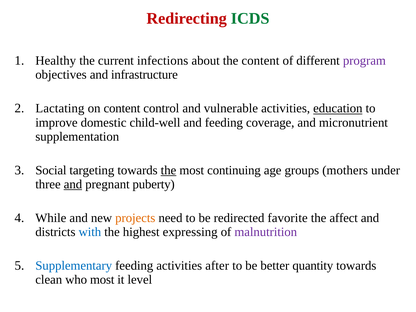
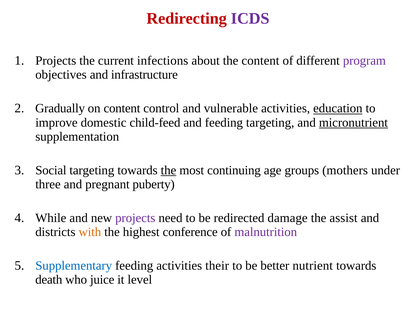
ICDS colour: green -> purple (250, 19)
Healthy: Healthy -> Projects (56, 61)
Lactating: Lactating -> Gradually (60, 108)
child-well: child-well -> child-feed (155, 123)
feeding coverage: coverage -> targeting (270, 123)
micronutrient underline: none -> present (353, 123)
and underline: present -> none (73, 184)
projects colour: orange -> purple (135, 218)
favorite: favorite -> damage (288, 218)
affect: affect -> assist (344, 218)
with colour: blue -> orange (90, 232)
expressing: expressing -> conference (190, 232)
after: after -> their (217, 266)
quantity: quantity -> nutrient (313, 266)
clean: clean -> death (49, 280)
who most: most -> juice (102, 280)
